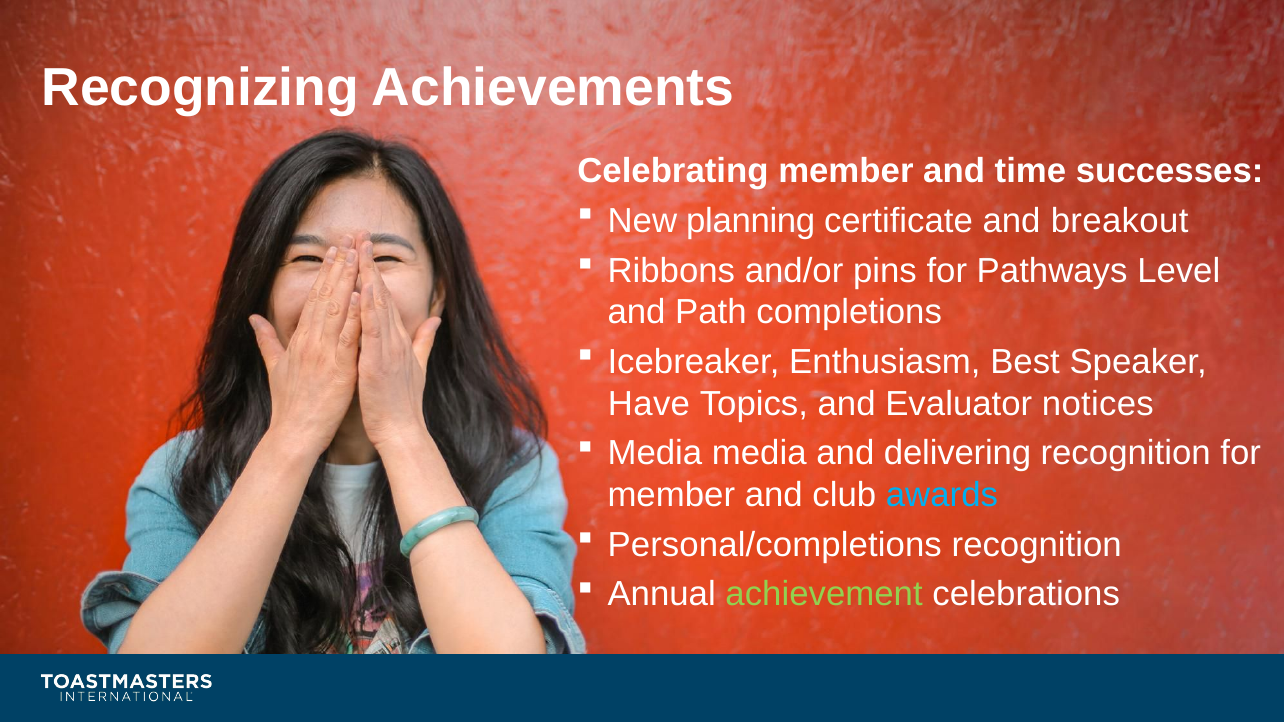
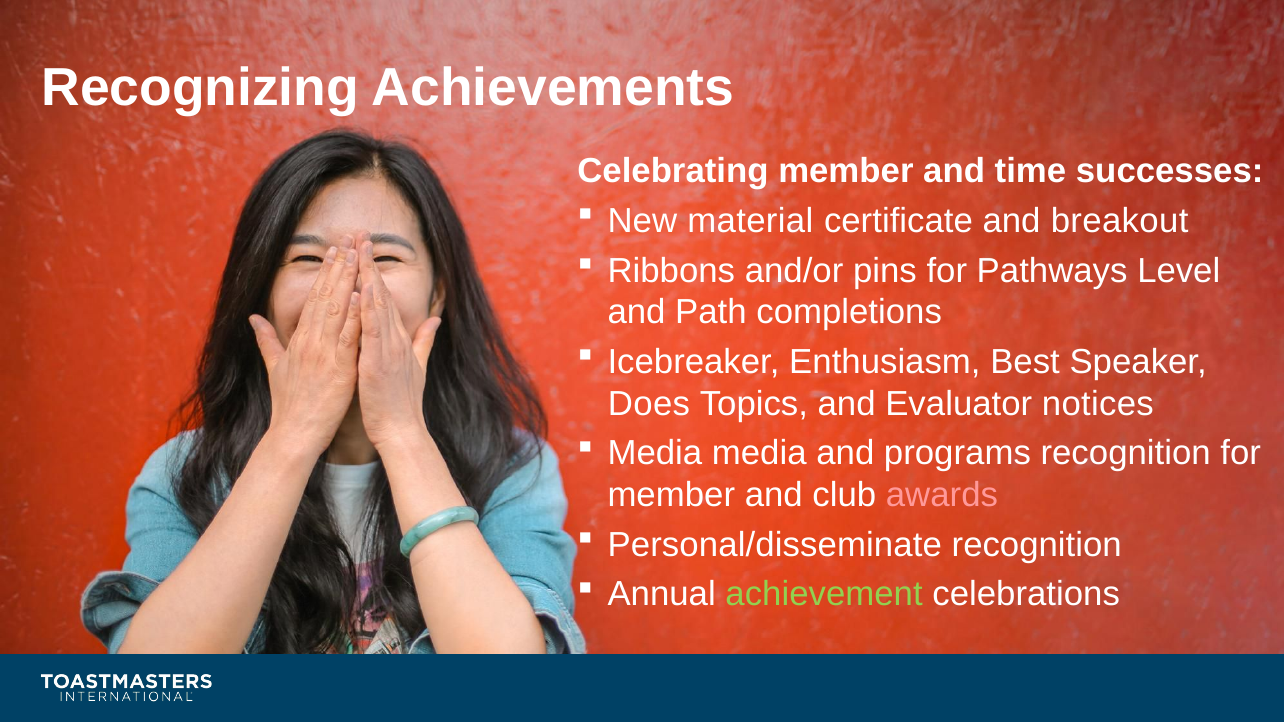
planning: planning -> material (750, 221)
Have: Have -> Does (649, 404)
delivering: delivering -> programs (957, 454)
awards colour: light blue -> pink (942, 495)
Personal/completions: Personal/completions -> Personal/disseminate (775, 545)
